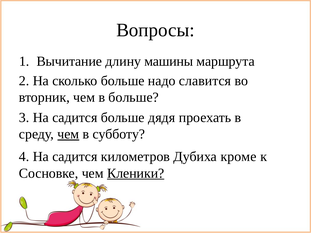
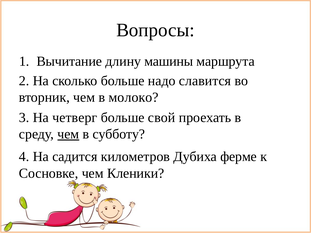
в больше: больше -> молоко (134, 97)
3 На садится: садится -> четверг (75, 118)
дядя: дядя -> свой (162, 118)
кроме: кроме -> ферме (239, 157)
Кленики underline: present -> none (136, 173)
